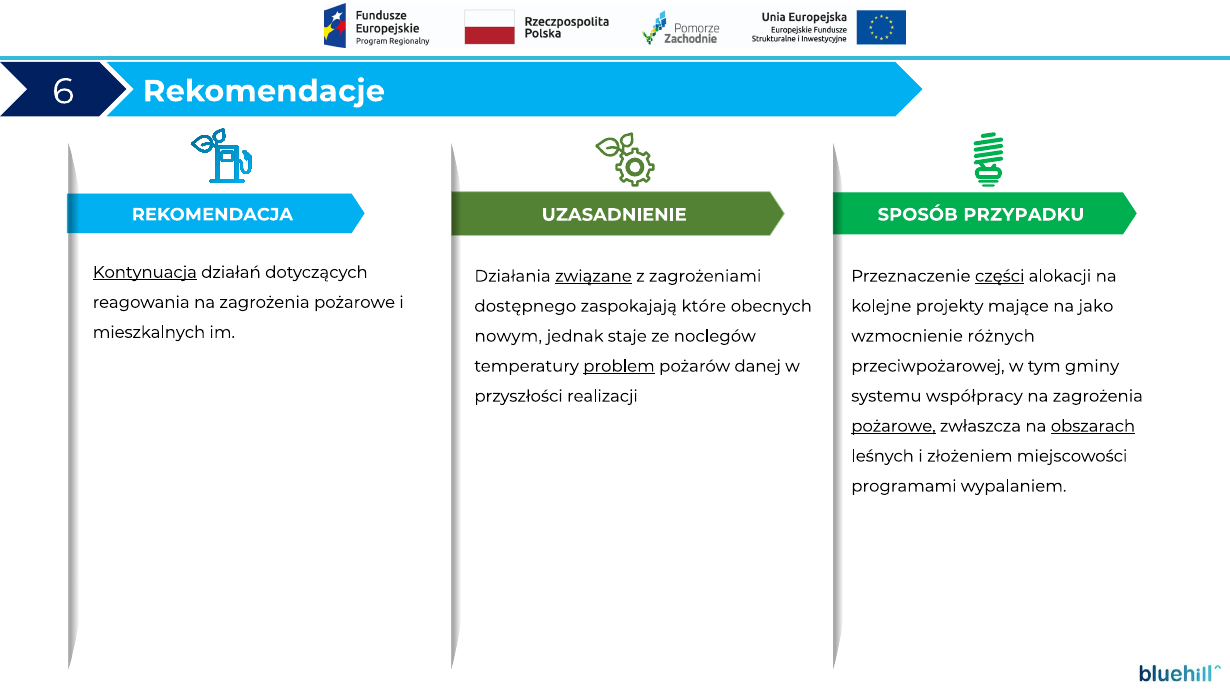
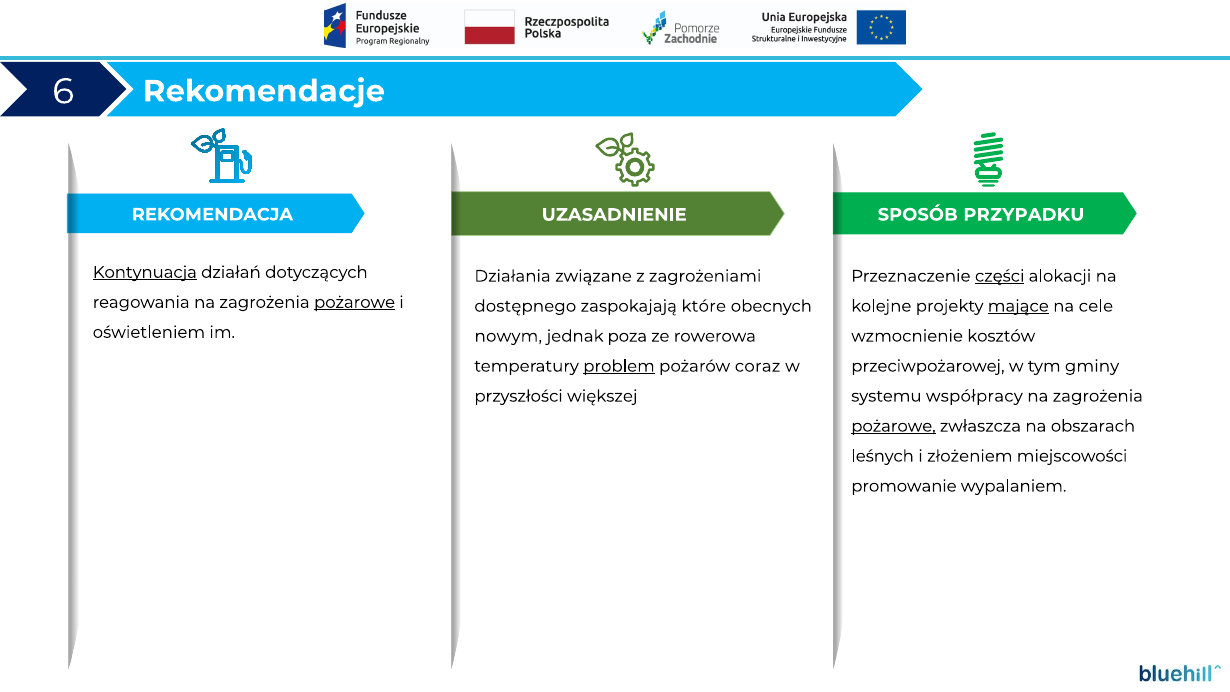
związane underline: present -> none (593, 276)
pożarowe underline: none -> present (355, 302)
mające underline: none -> present (1018, 306)
jako: jako -> cele (1096, 306)
mieszkalnych: mieszkalnych -> oświetleniem (149, 332)
staje: staje -> poza (627, 336)
noclegów: noclegów -> rowerowa (715, 336)
różnych: różnych -> kosztów (1001, 336)
danej: danej -> coraz (758, 366)
realizacji: realizacji -> większej (602, 396)
obszarach underline: present -> none (1093, 426)
programami: programami -> promowanie (904, 486)
